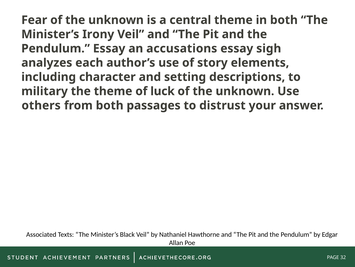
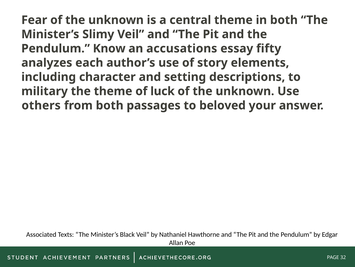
Irony: Irony -> Slimy (98, 34)
Pendulum Essay: Essay -> Know (109, 48)
sigh: sigh -> fifty (269, 48)
distrust: distrust -> beloved (222, 105)
